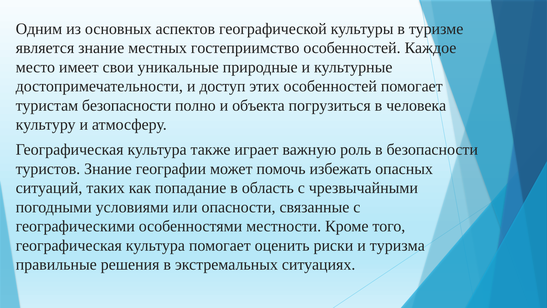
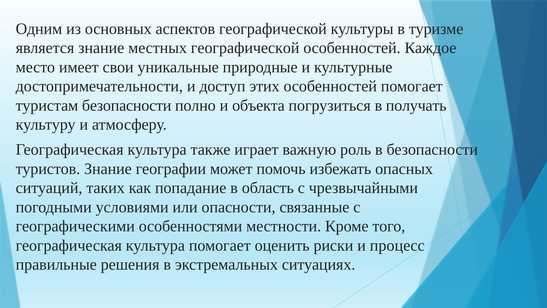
местных гостеприимство: гостеприимство -> географической (245, 48)
человека: человека -> получать (416, 105)
туризма: туризма -> процесс (397, 245)
